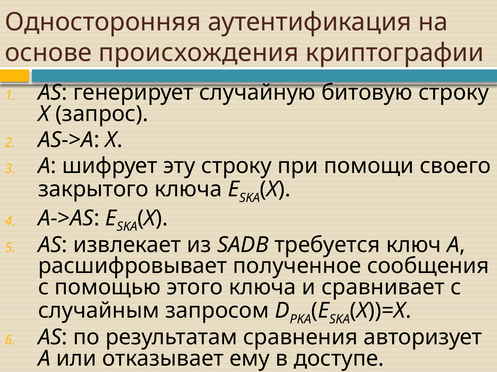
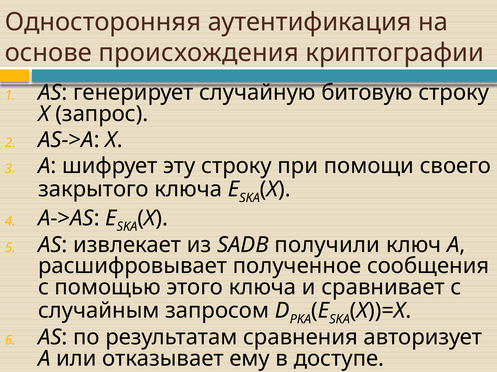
требуется: требуется -> получили (327, 245)
